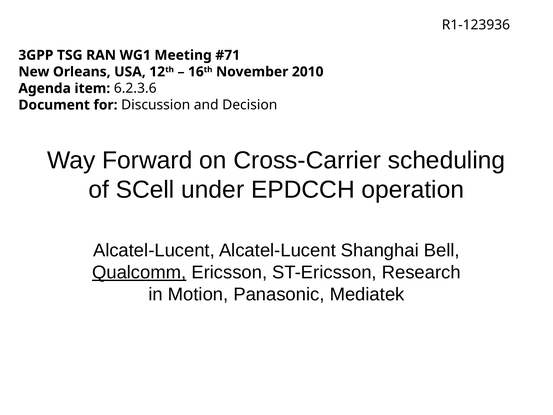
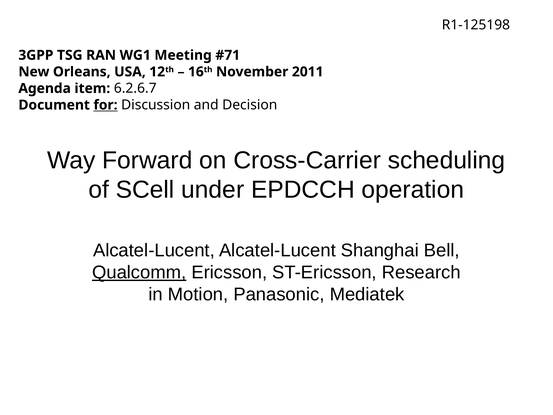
R1-123936: R1-123936 -> R1-125198 (476, 25)
2010: 2010 -> 2011 (308, 72)
6.2.3.6: 6.2.3.6 -> 6.2.6.7 (135, 88)
for underline: none -> present (105, 105)
